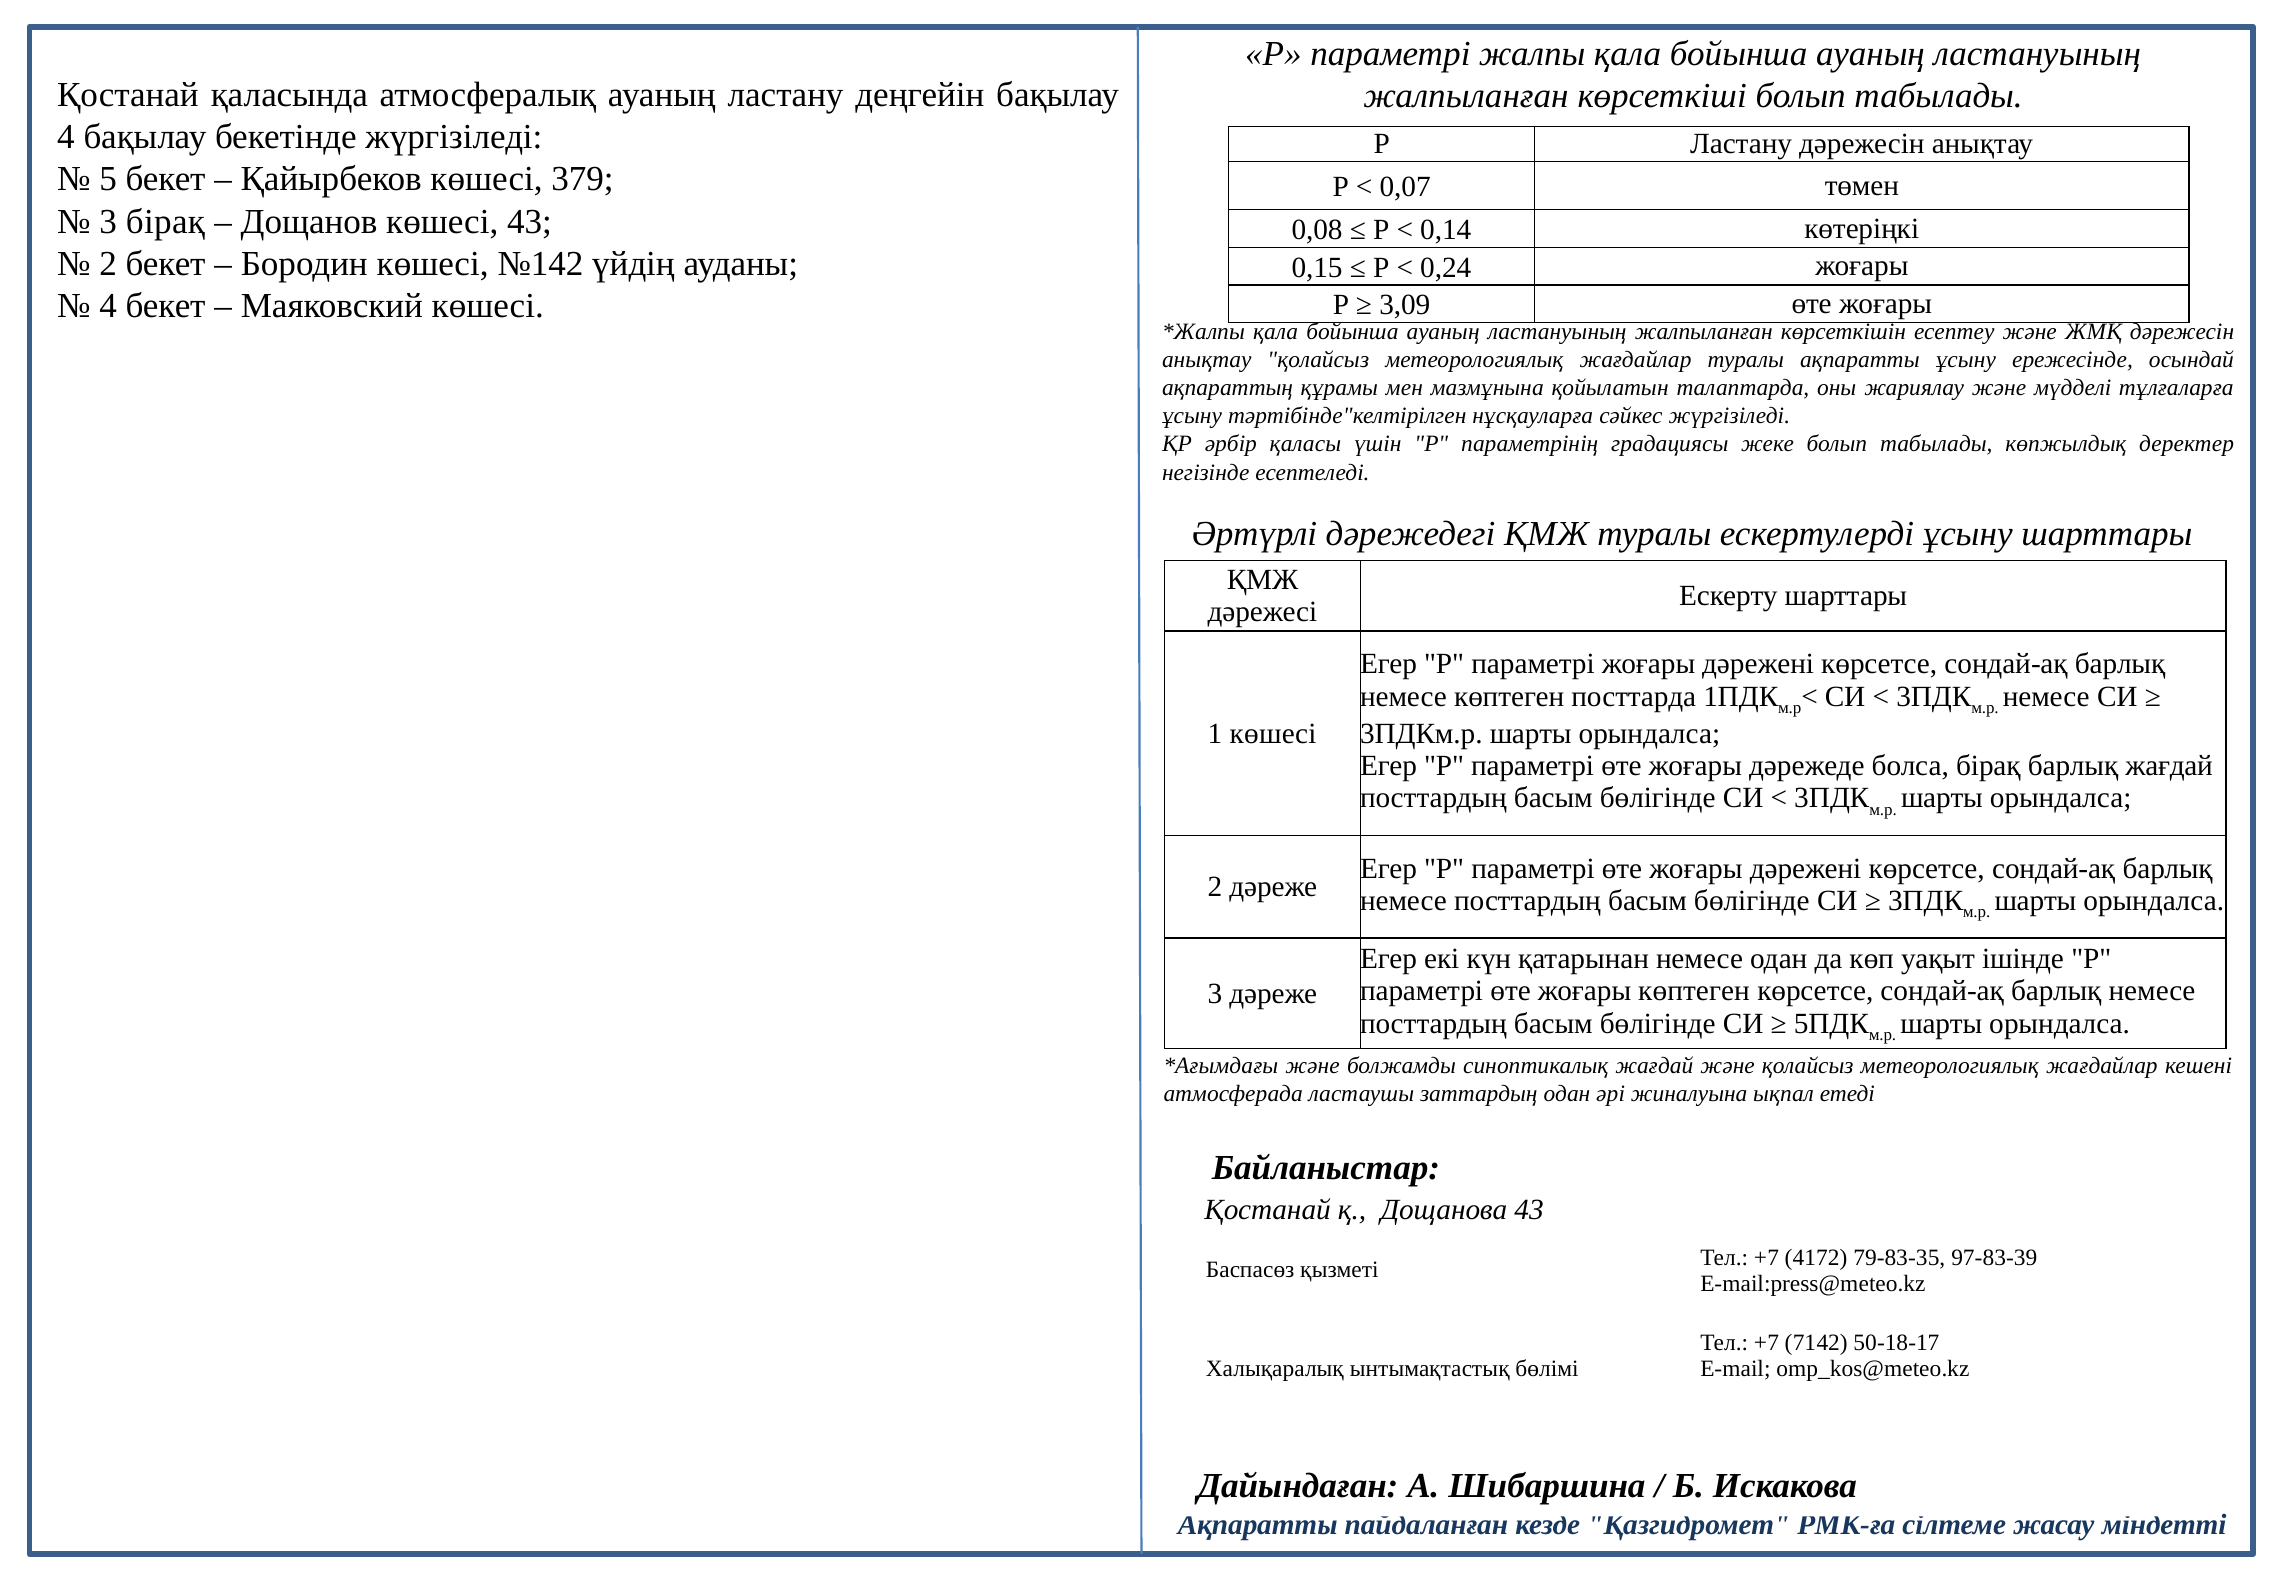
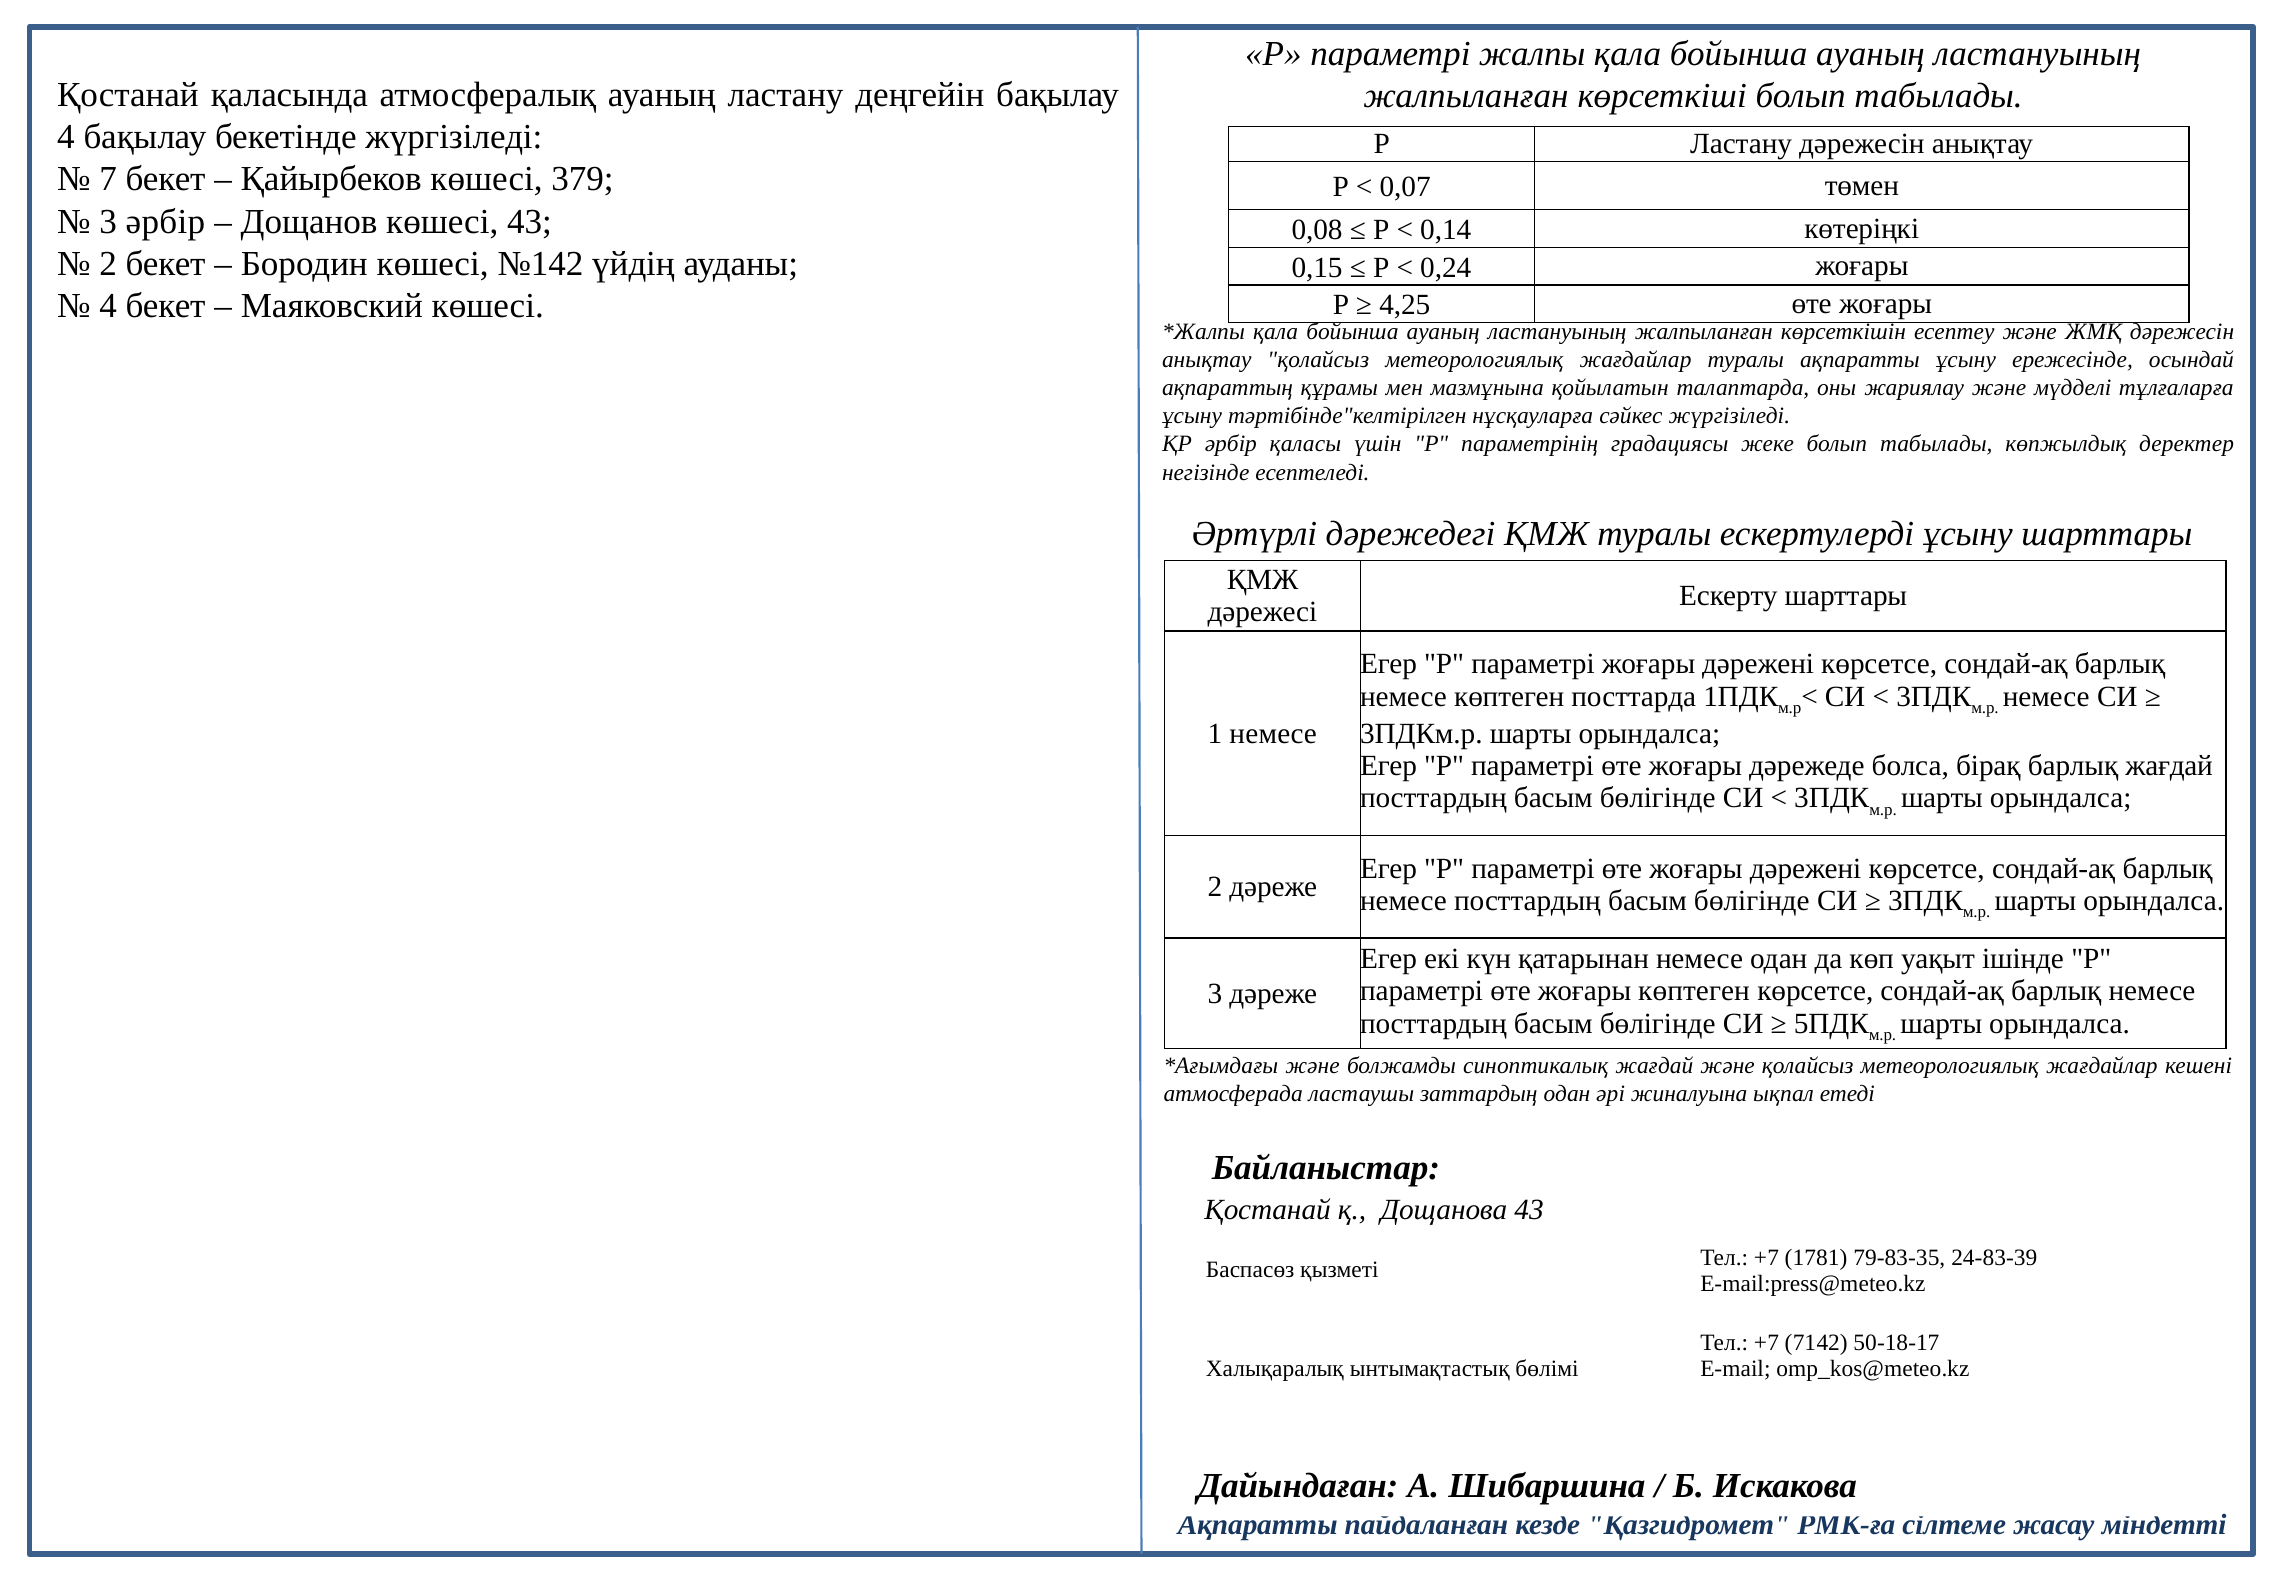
5: 5 -> 7 (108, 179)
3 бірақ: бірақ -> әрбір (165, 221)
3,09: 3,09 -> 4,25 (1405, 305)
1 көшесі: көшесі -> немесе (1273, 733)
4172: 4172 -> 1781 (1816, 1257)
97-83-39: 97-83-39 -> 24-83-39 (1994, 1257)
